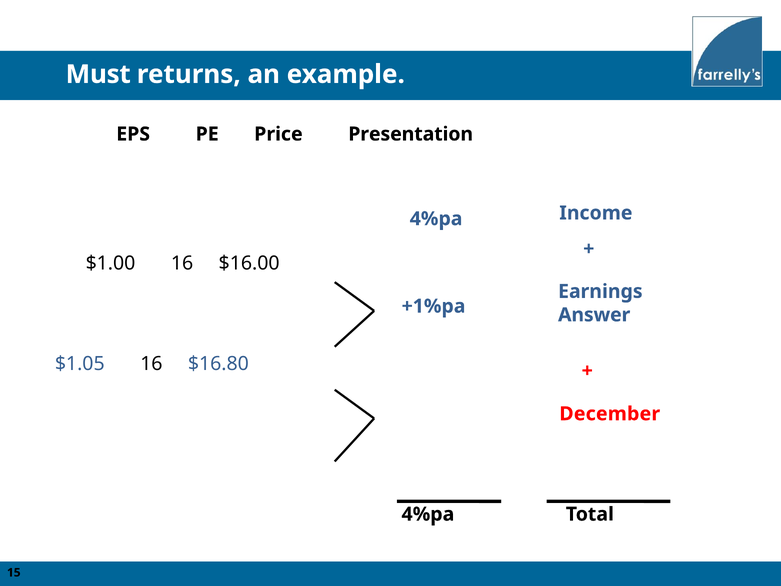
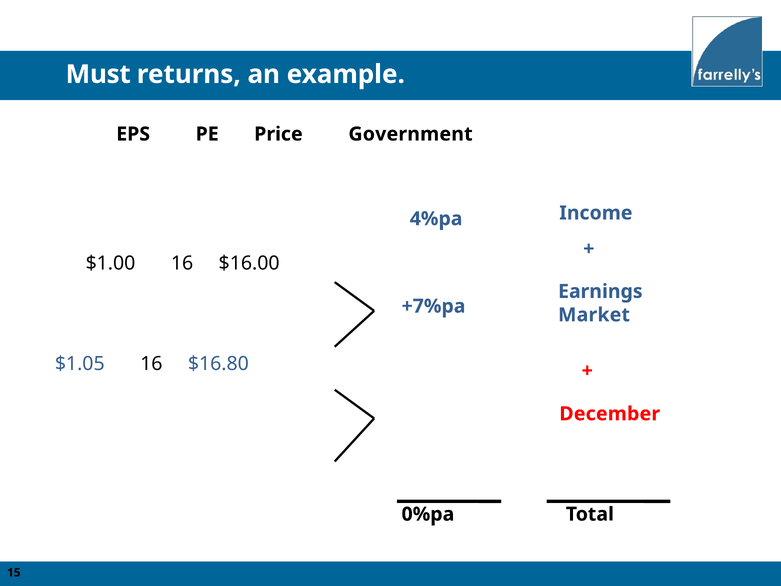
Presentation: Presentation -> Government (411, 134)
+1%pa: +1%pa -> +7%pa (434, 306)
Answer: Answer -> Market (594, 315)
4%pa: 4%pa -> 0%pa (428, 514)
